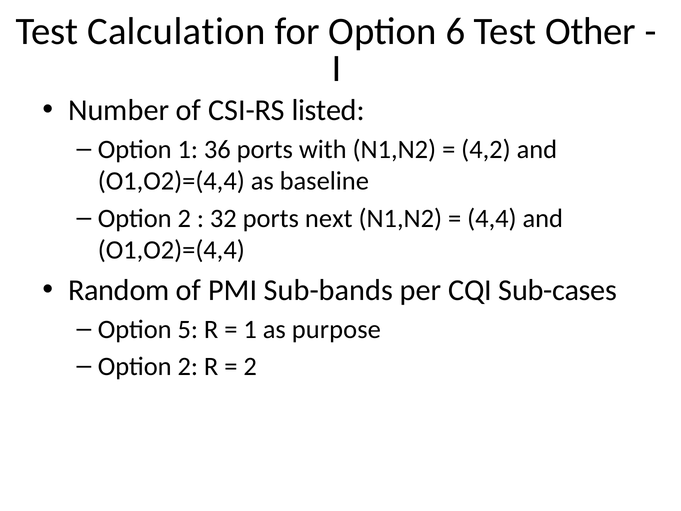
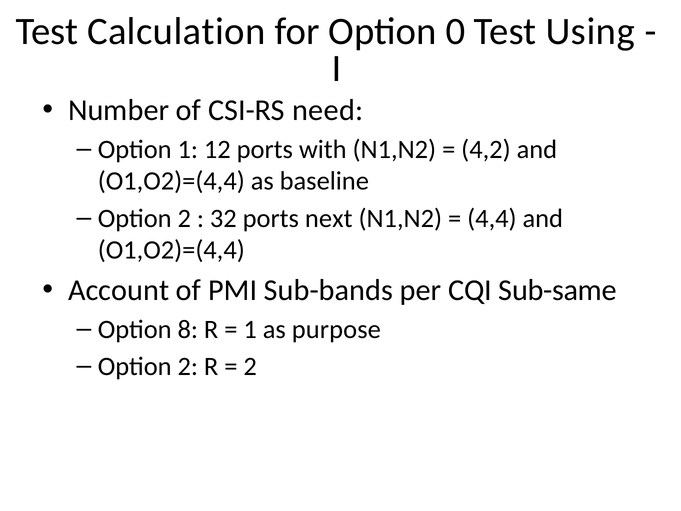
6: 6 -> 0 (455, 31)
Other: Other -> Using (590, 31)
listed: listed -> need (328, 110)
36: 36 -> 12 (217, 149)
Random: Random -> Account (119, 290)
Sub-cases: Sub-cases -> Sub-same (558, 290)
5: 5 -> 8 (188, 329)
